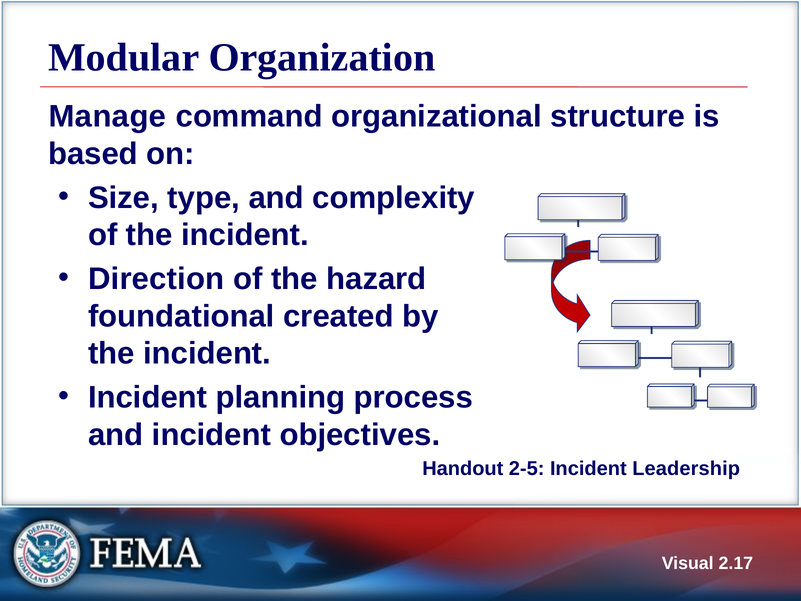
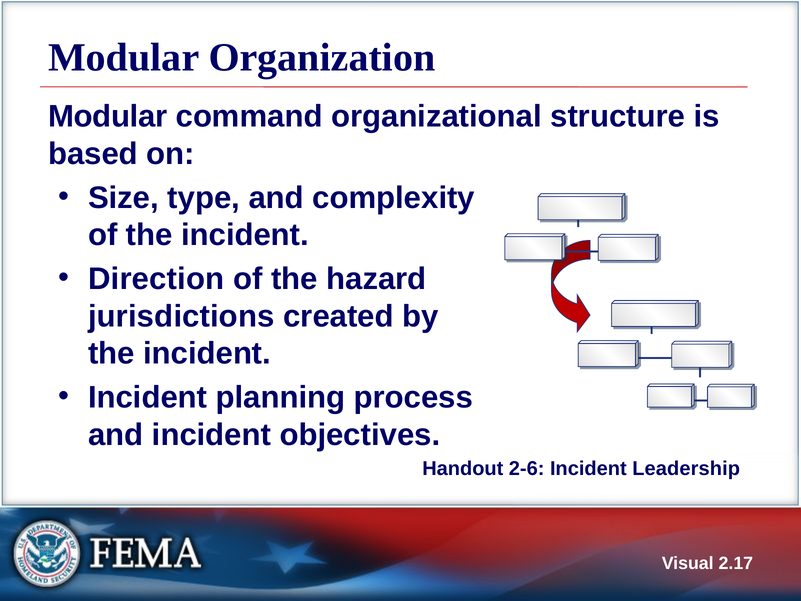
Manage: Manage -> Modular (108, 117)
foundational: foundational -> jurisdictions (181, 316)
2-5: 2-5 -> 2-6 (527, 469)
